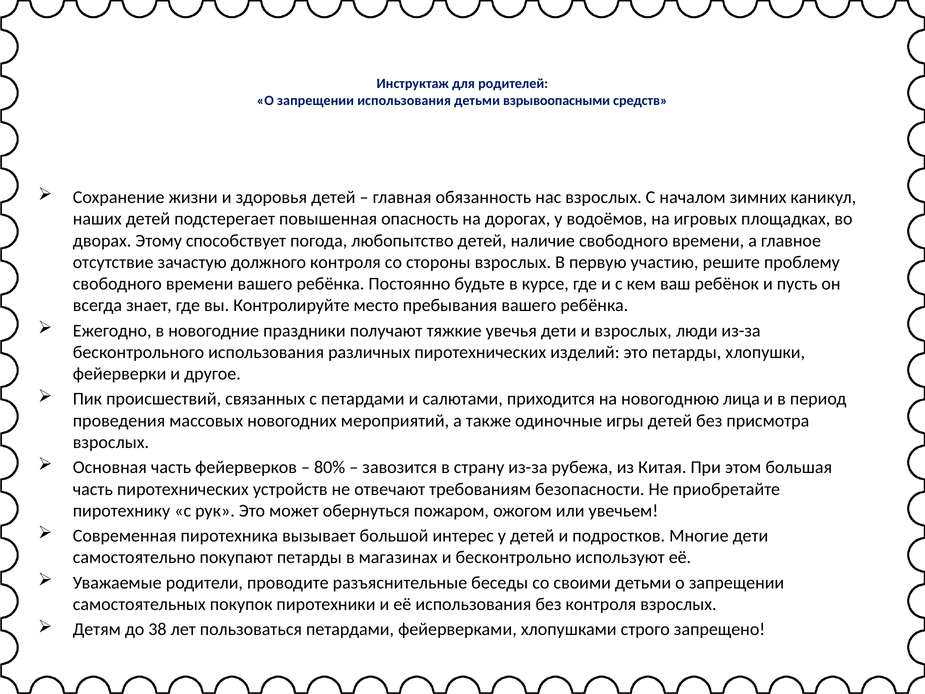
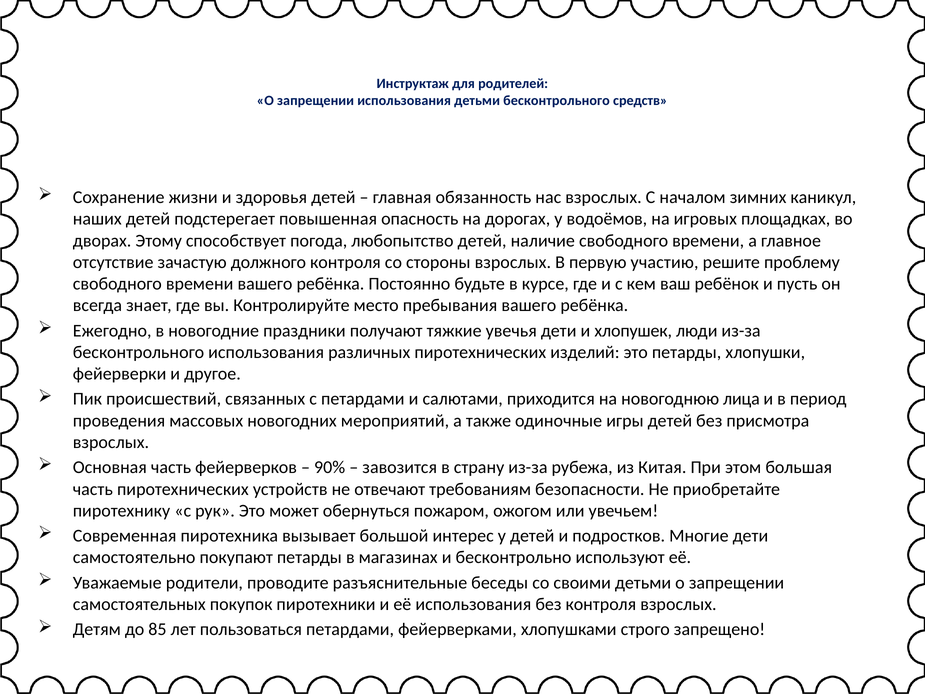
детьми взрывоопасными: взрывоопасными -> бесконтрольного (556, 101)
и взрослых: взрослых -> хлопушек (633, 331)
80%: 80% -> 90% (330, 467)
38: 38 -> 85 (157, 629)
